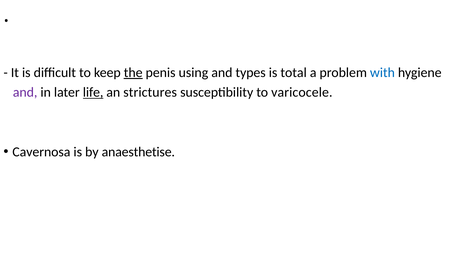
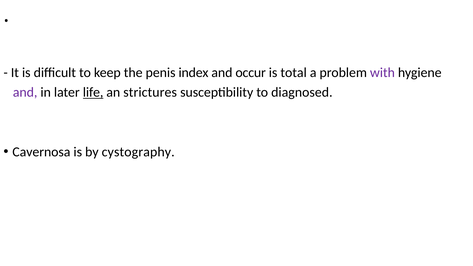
the underline: present -> none (133, 73)
using: using -> index (193, 73)
types: types -> occur (251, 73)
with colour: blue -> purple (382, 73)
varicocele: varicocele -> diagnosed (302, 92)
anaesthetise: anaesthetise -> cystography (138, 152)
